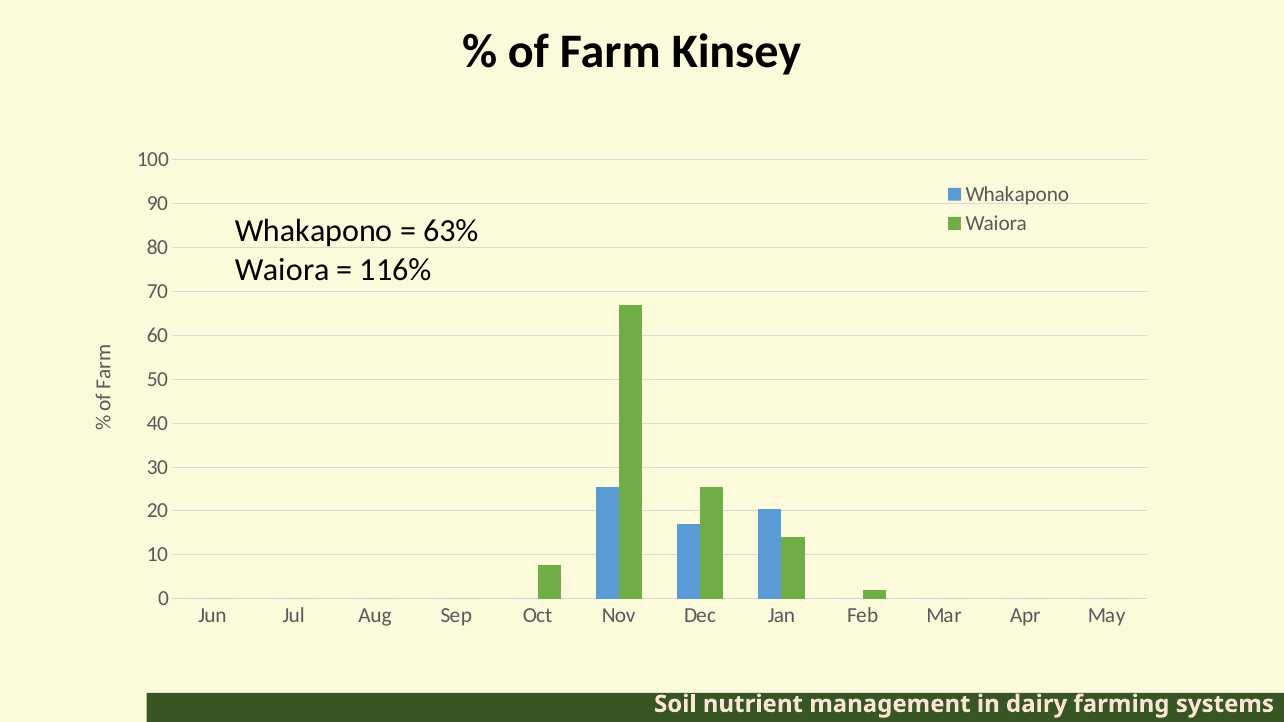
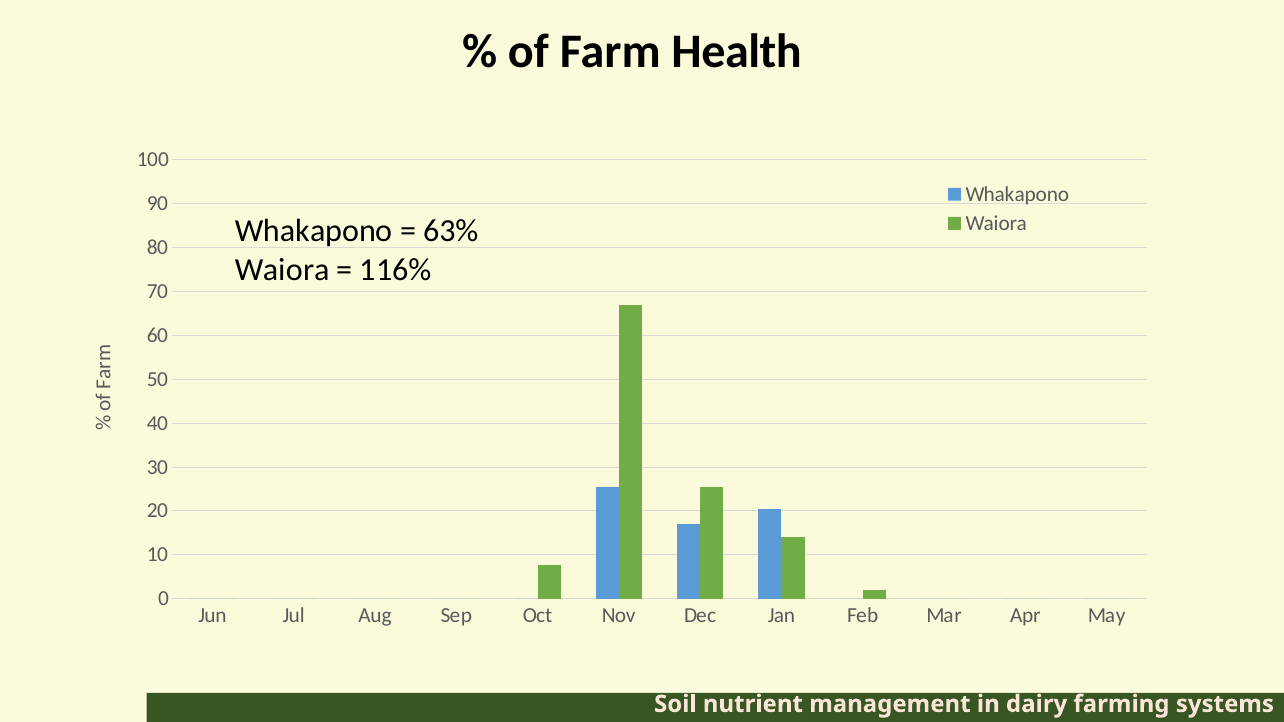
Kinsey: Kinsey -> Health (737, 51)
